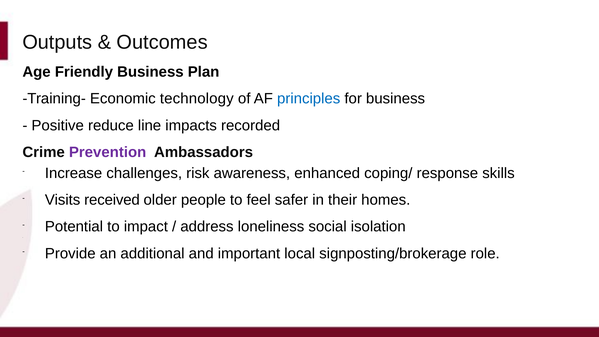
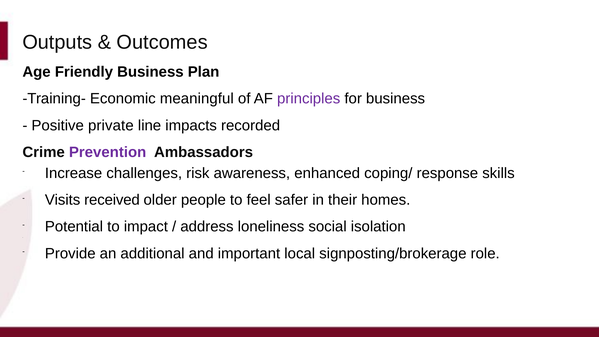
technology: technology -> meaningful (197, 99)
principles colour: blue -> purple (309, 99)
reduce: reduce -> private (111, 125)
